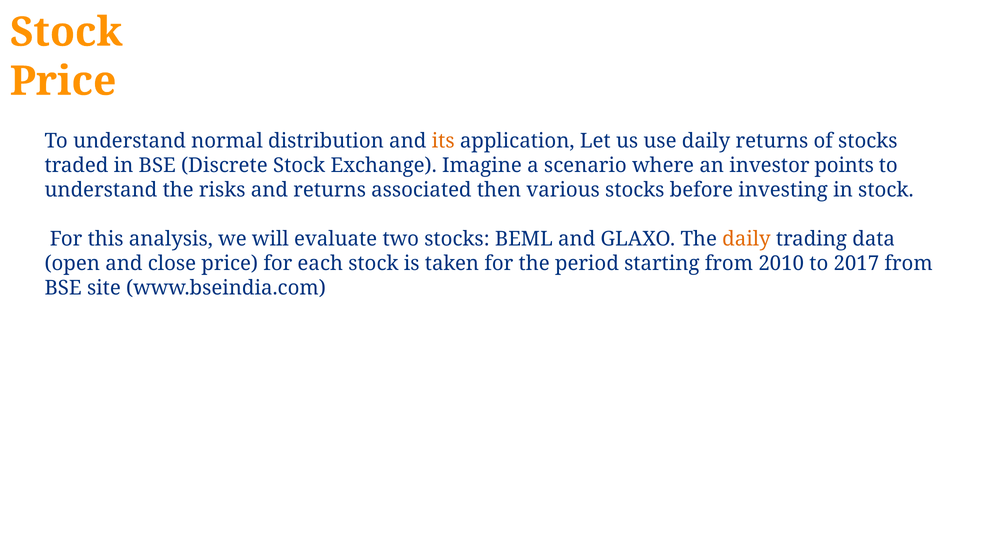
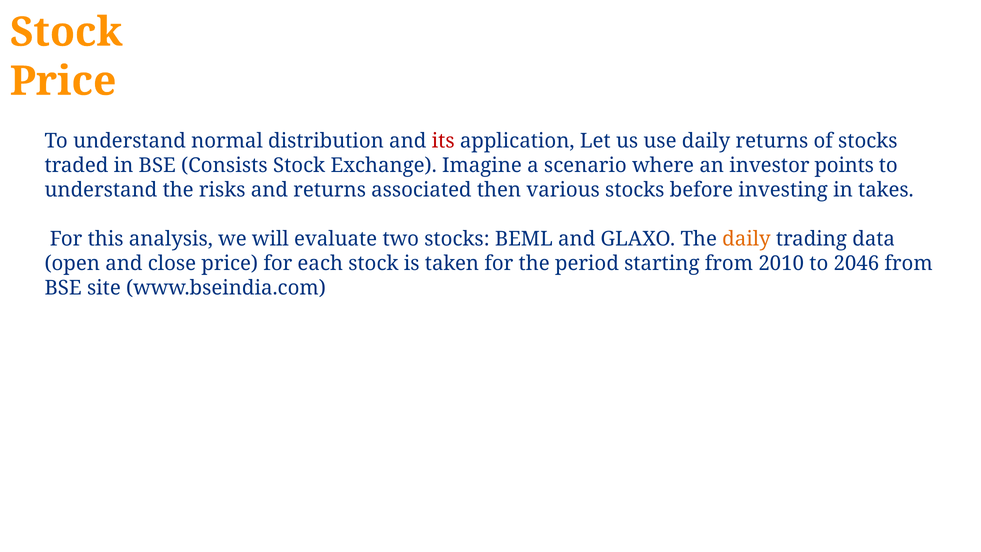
its colour: orange -> red (443, 141)
Discrete: Discrete -> Consists (224, 165)
in stock: stock -> takes (886, 190)
2017: 2017 -> 2046 (856, 263)
